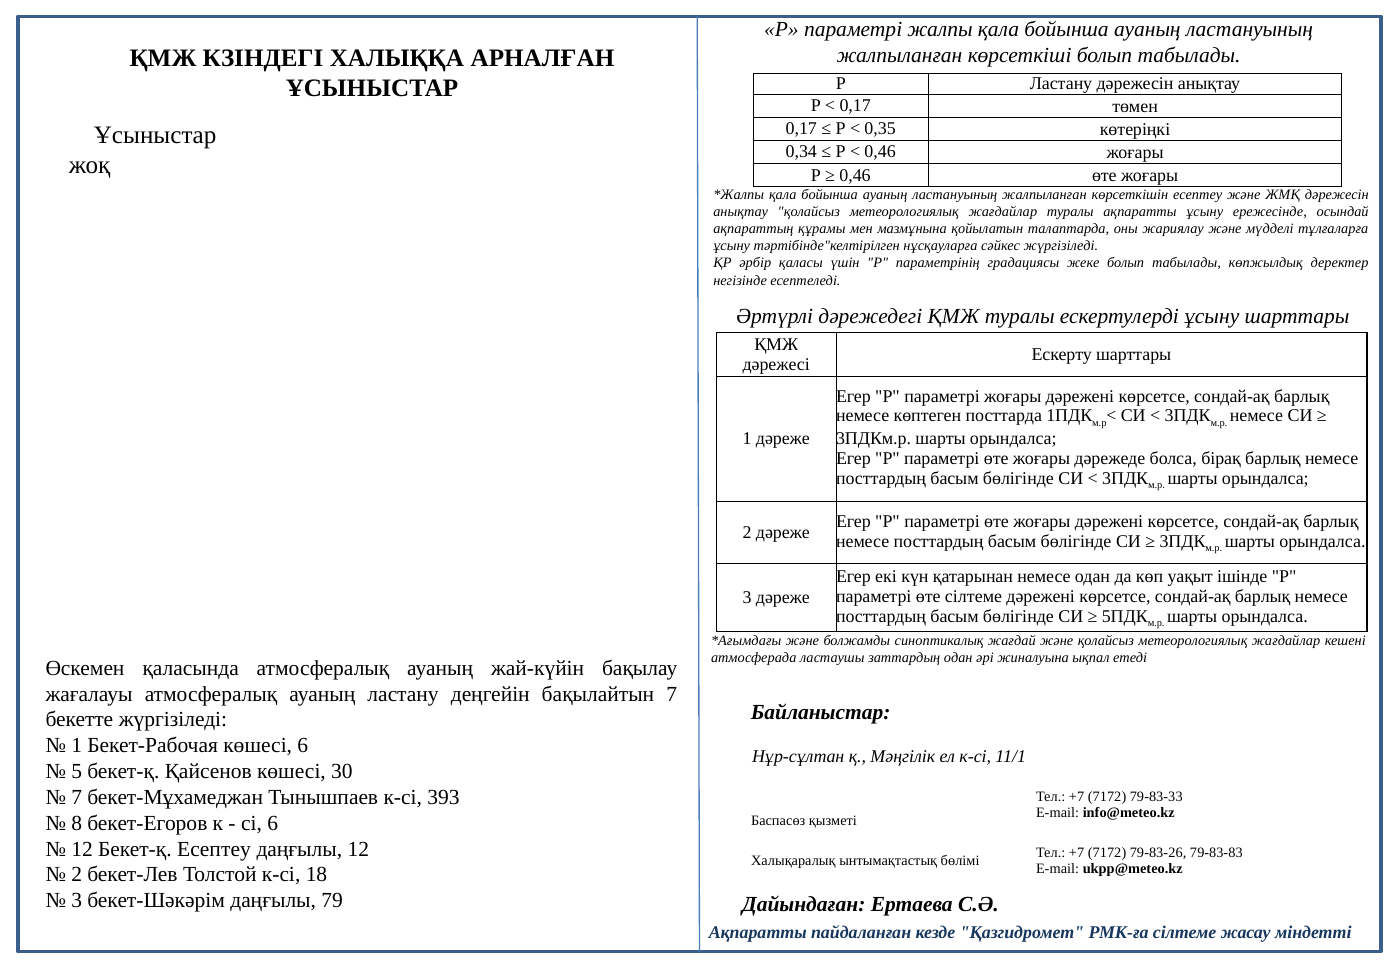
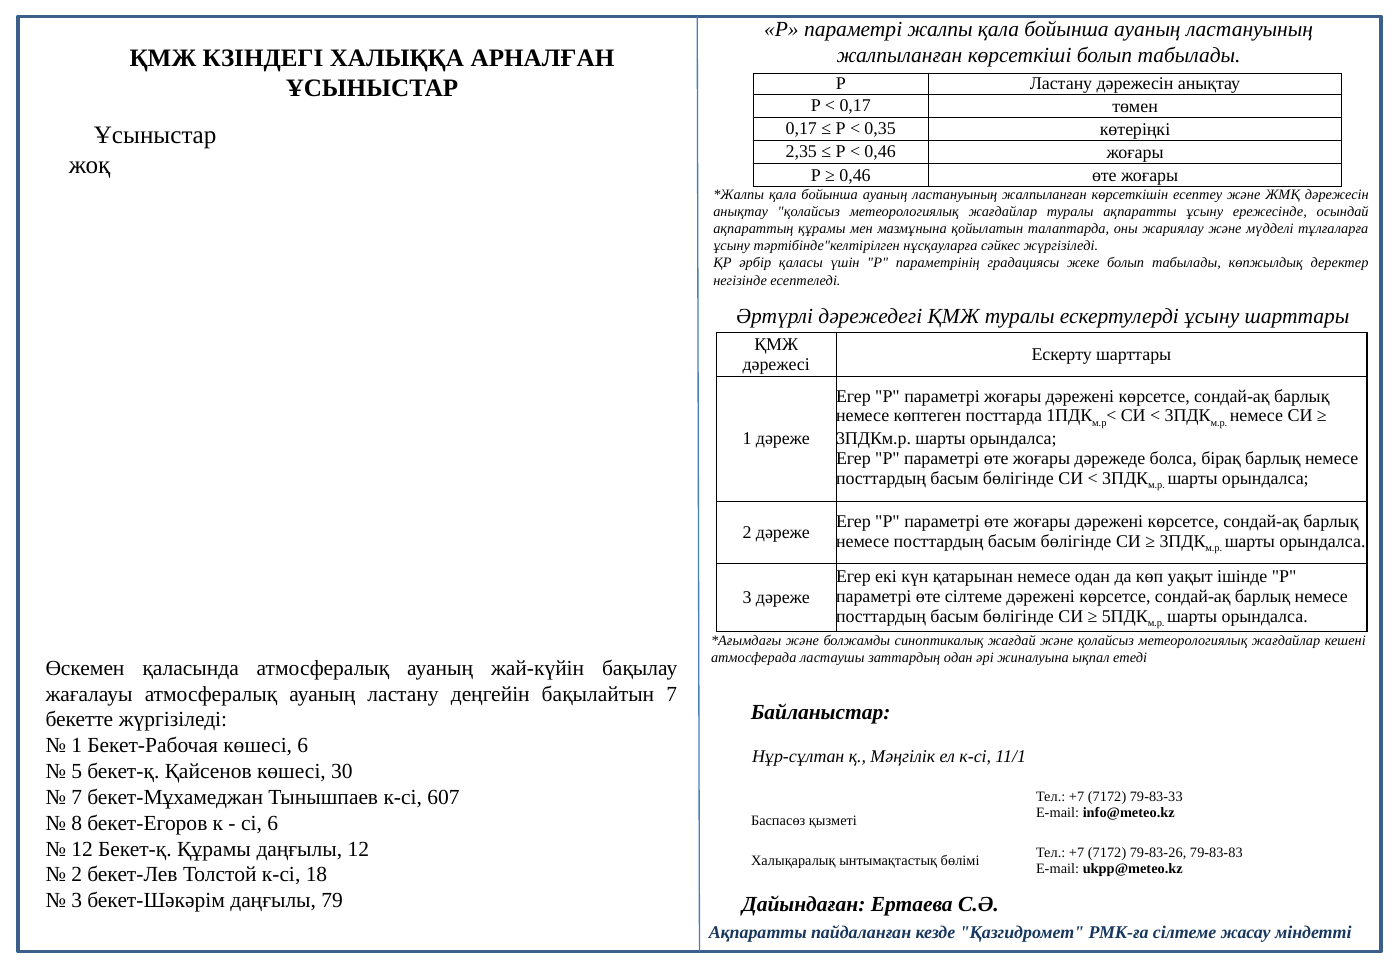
0,34: 0,34 -> 2,35 (801, 152)
393: 393 -> 607 (444, 798)
Бекет-қ Есептеу: Есептеу -> Құрамы (214, 849)
